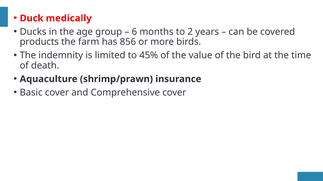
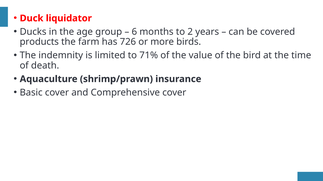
medically: medically -> liquidator (69, 18)
856: 856 -> 726 (128, 42)
45%: 45% -> 71% (149, 56)
